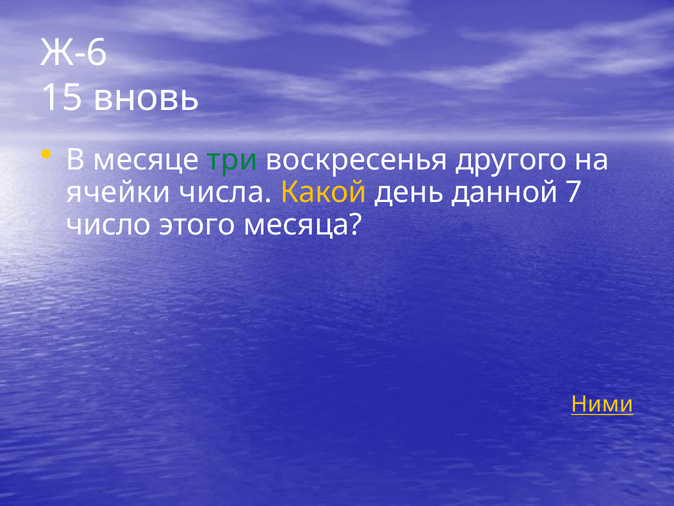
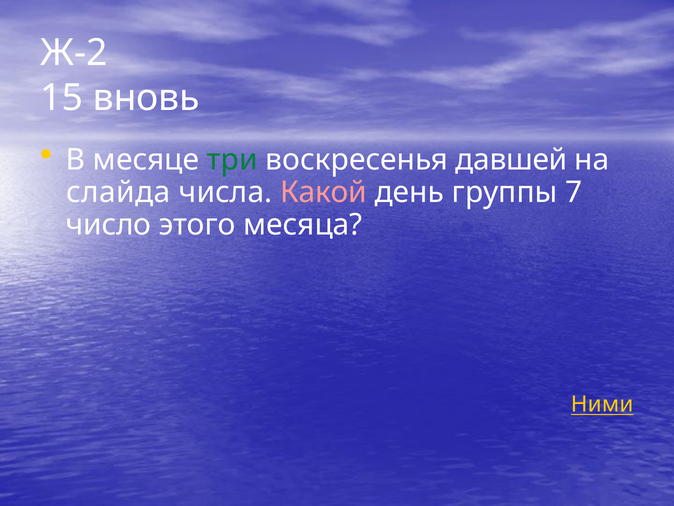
Ж-6: Ж-6 -> Ж-2 (74, 53)
другого: другого -> давшей (511, 160)
ячейки: ячейки -> слайда (118, 192)
Какой colour: yellow -> pink (324, 192)
данной: данной -> группы (505, 192)
